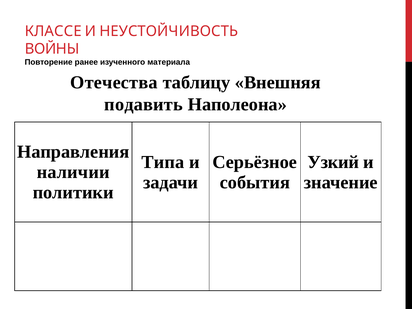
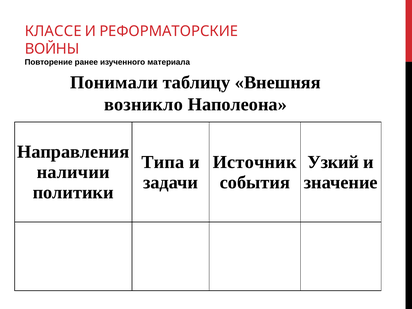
НЕУСТОЙЧИВОСТЬ: НЕУСТОЙЧИВОСТЬ -> РЕФОРМАТОРСКИЕ (169, 31)
Отечества: Отечества -> Понимали (114, 83)
подавить: подавить -> возникло (144, 105)
Серьёзное: Серьёзное -> Источник (255, 162)
